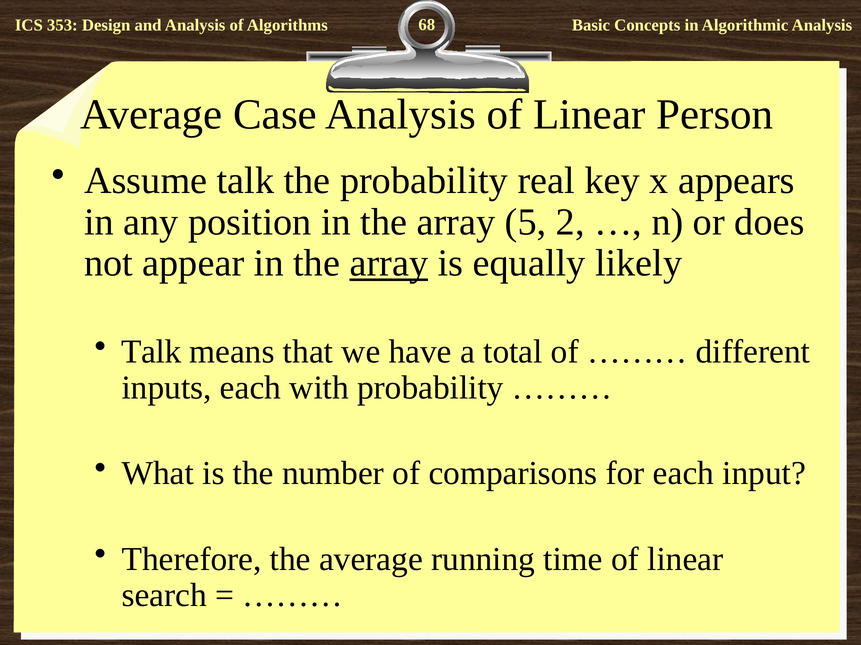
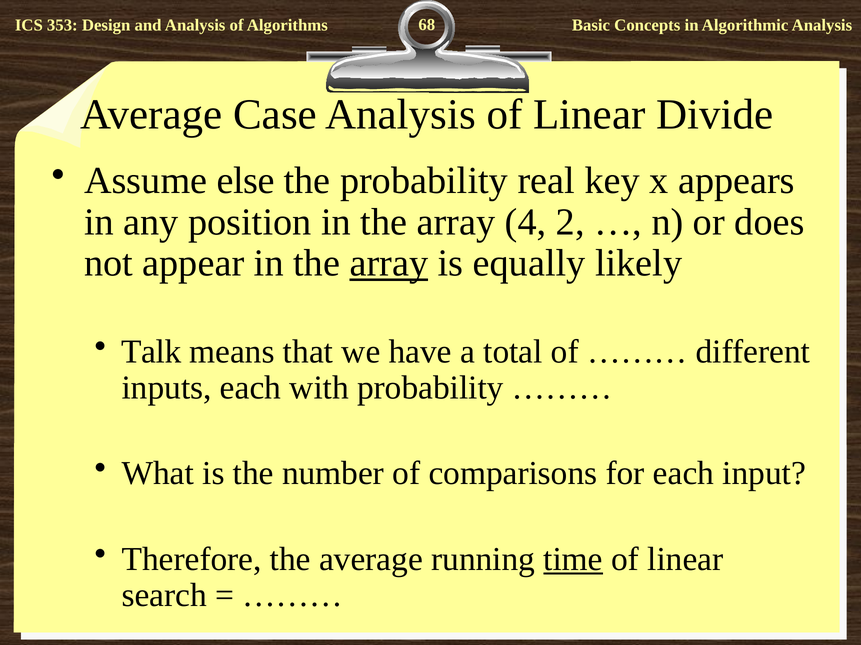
Person: Person -> Divide (715, 115)
Assume talk: talk -> else (246, 181)
5: 5 -> 4 (526, 222)
time underline: none -> present (573, 560)
